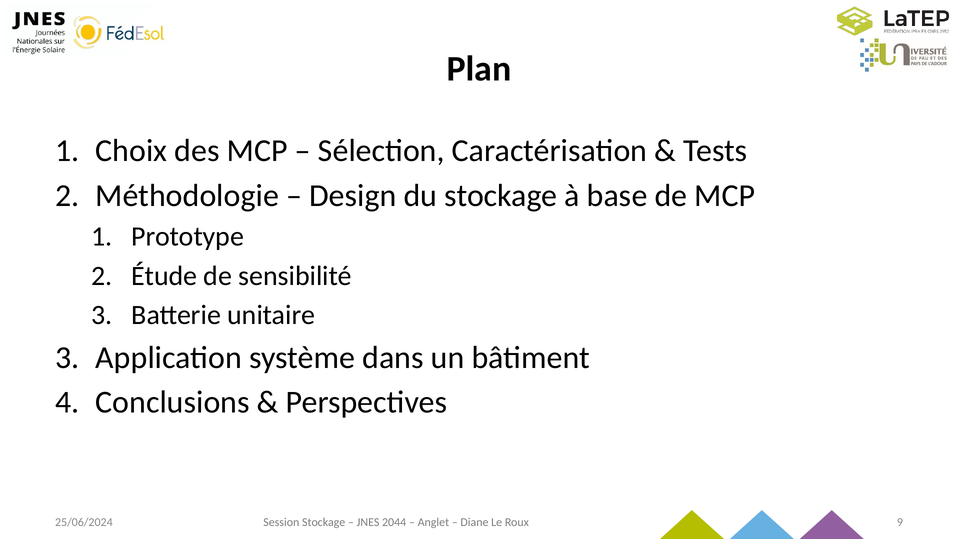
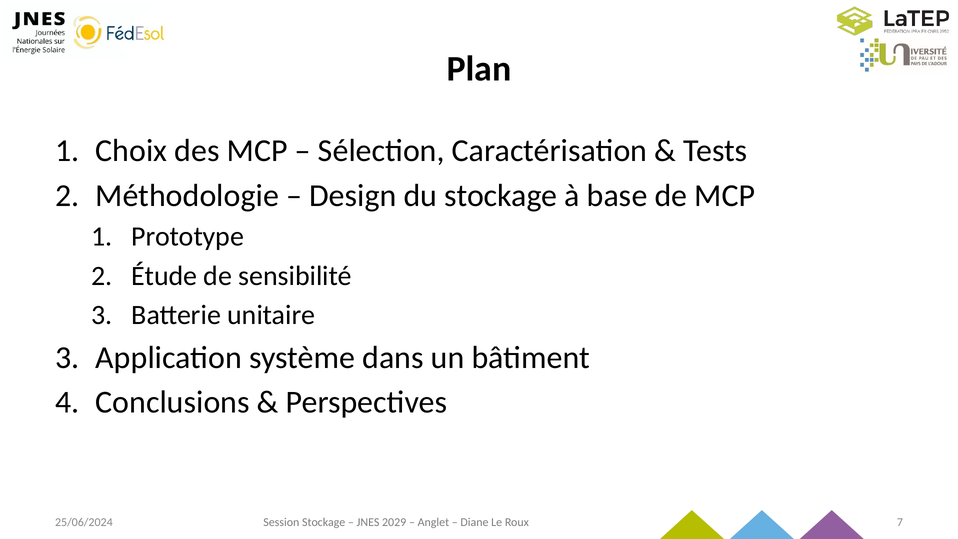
2044: 2044 -> 2029 (394, 522)
9: 9 -> 7 (900, 522)
